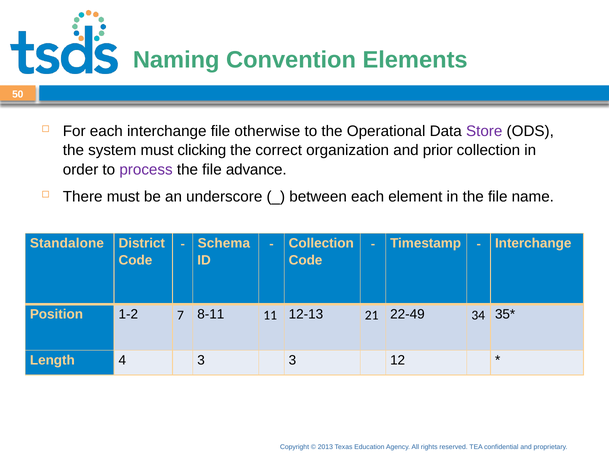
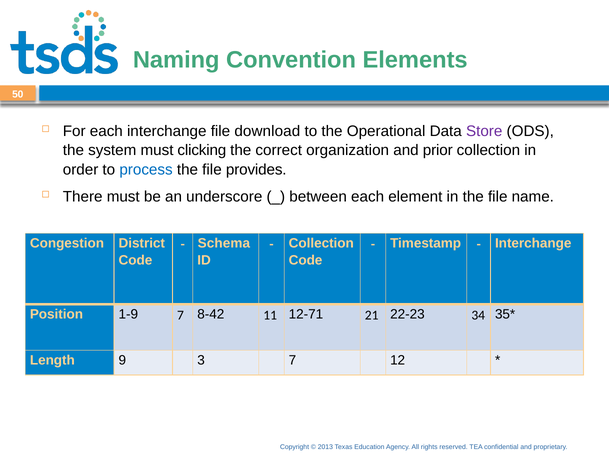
otherwise: otherwise -> download (267, 131)
process colour: purple -> blue (146, 170)
advance: advance -> provides (256, 170)
Standalone: Standalone -> Congestion (67, 243)
1-2: 1-2 -> 1-9 (128, 314)
8-11: 8-11 -> 8-42 (211, 314)
12-13: 12-13 -> 12-71 (306, 314)
22-49: 22-49 -> 22-23 (407, 314)
4: 4 -> 9 (122, 360)
3 3: 3 -> 7 (292, 360)
